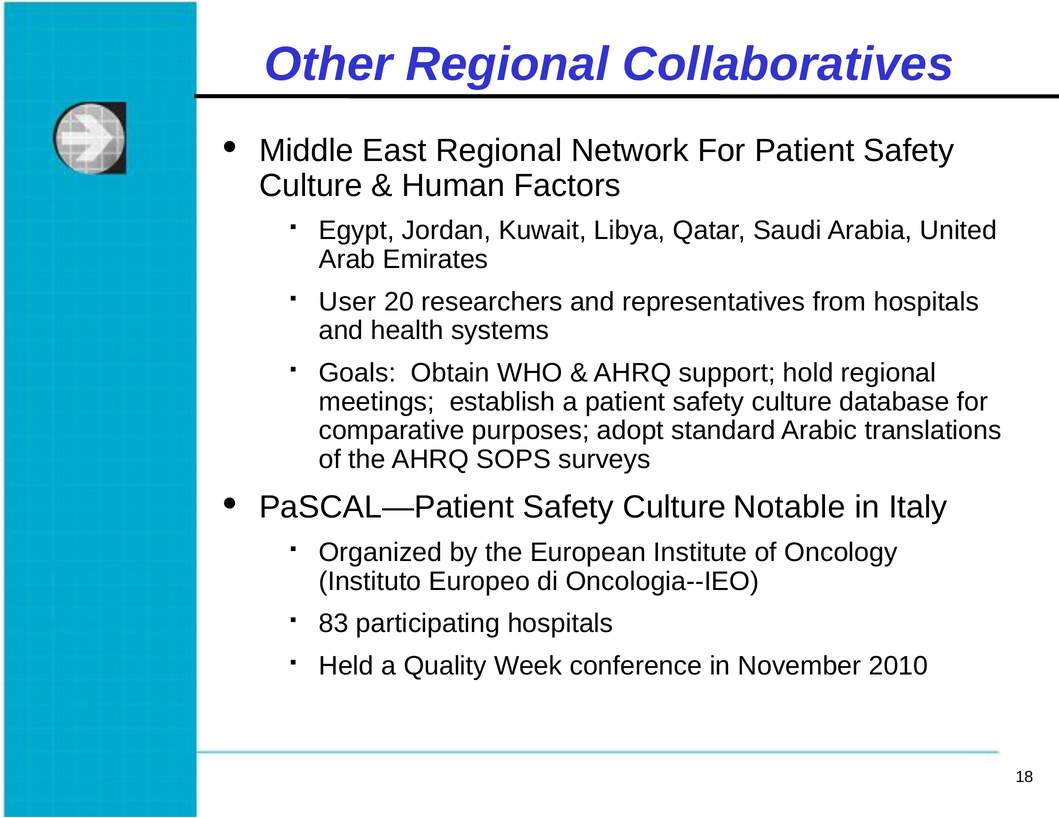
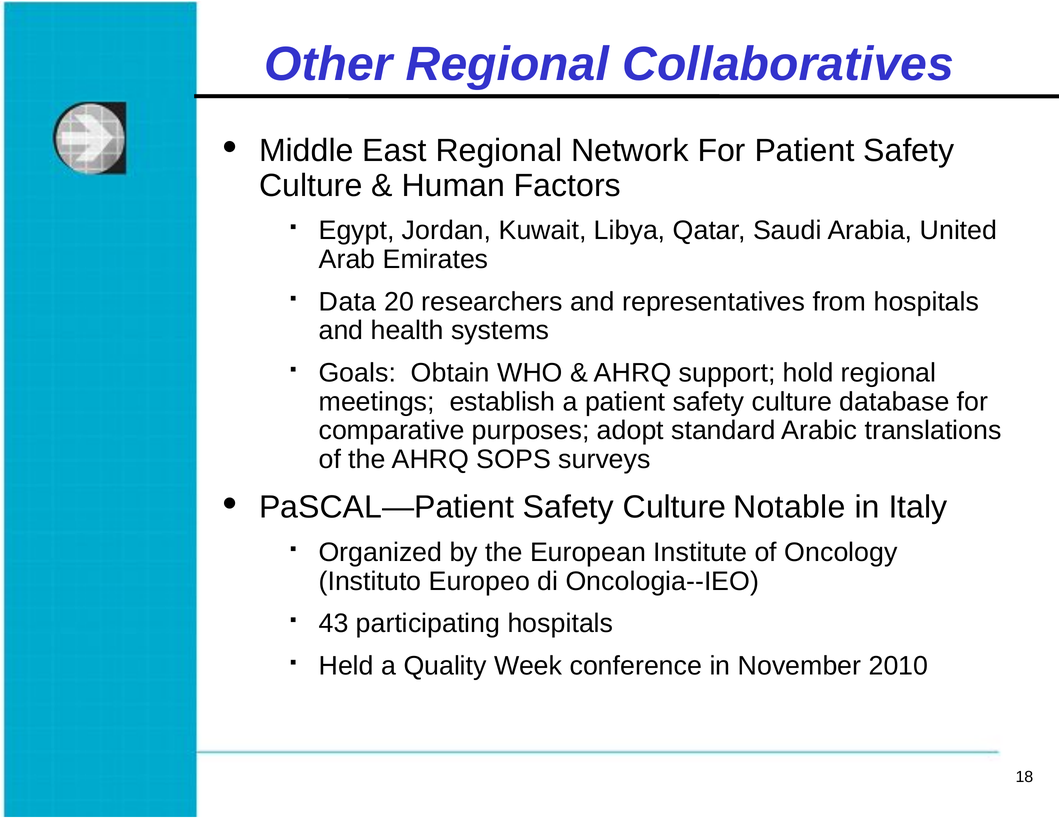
User: User -> Data (348, 302)
83: 83 -> 43 (334, 624)
